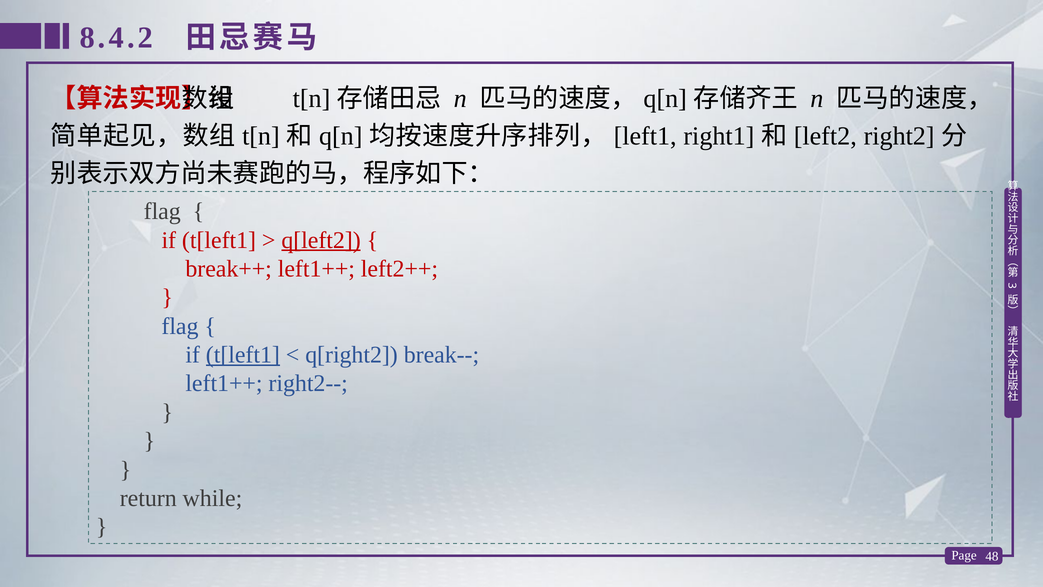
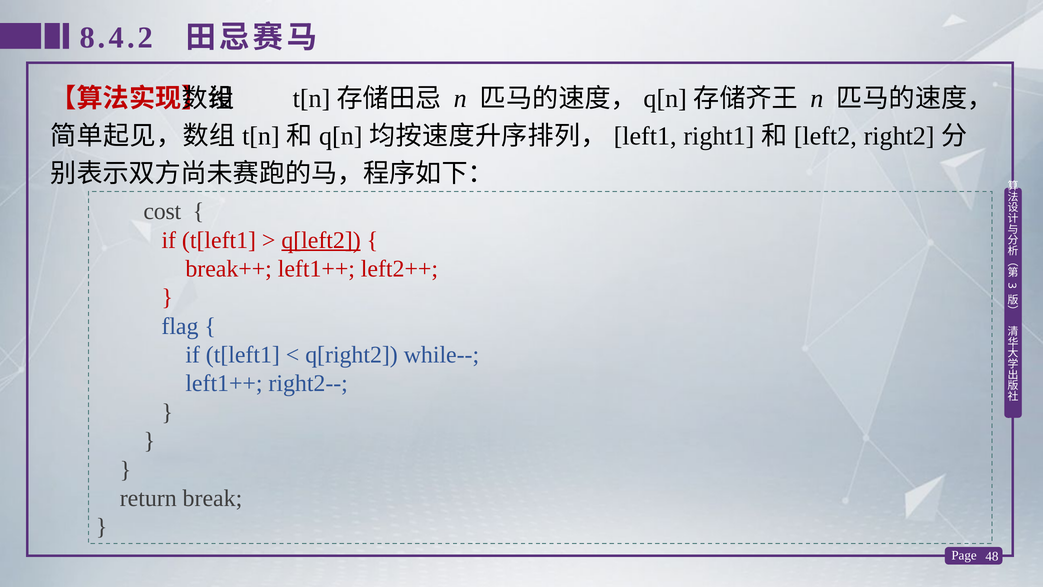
flag: flag -> cost (162, 211)
t[left1 underline: present -> none (243, 355)
break--: break-- -> while-- (441, 355)
while: while -> break (212, 498)
